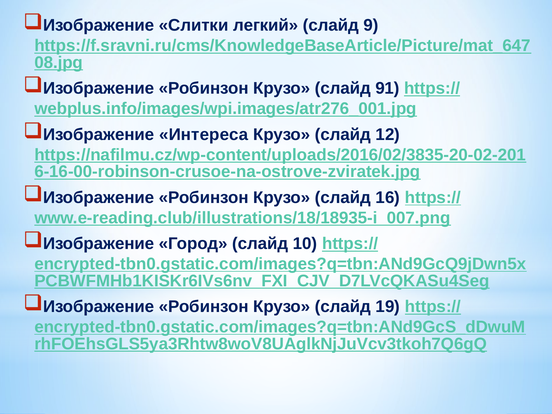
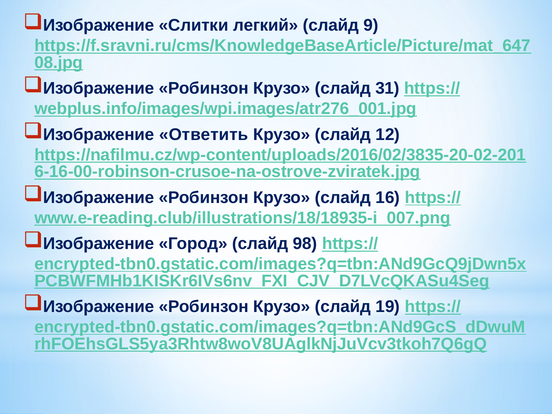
91: 91 -> 31 (387, 88)
Интереса: Интереса -> Ответить (204, 135)
10: 10 -> 98 (305, 244)
